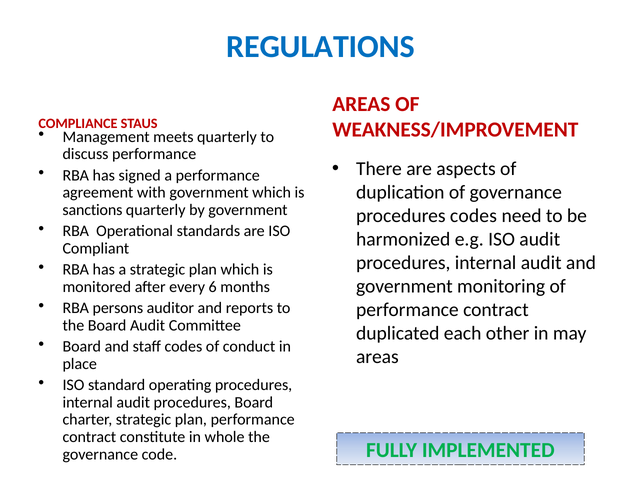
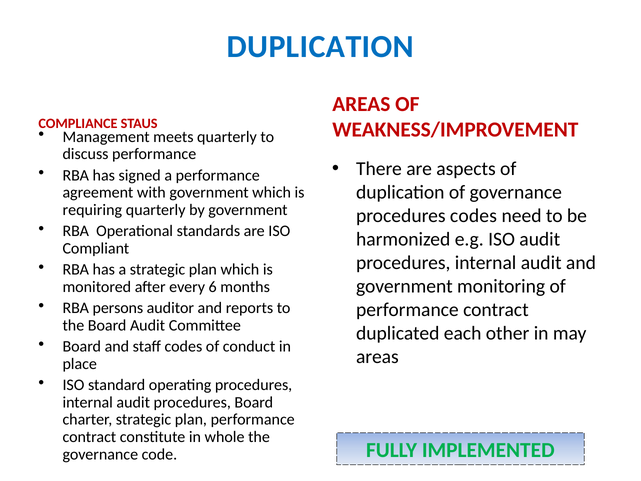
REGULATIONS: REGULATIONS -> DUPLICATION (320, 47)
sanctions: sanctions -> requiring (92, 210)
